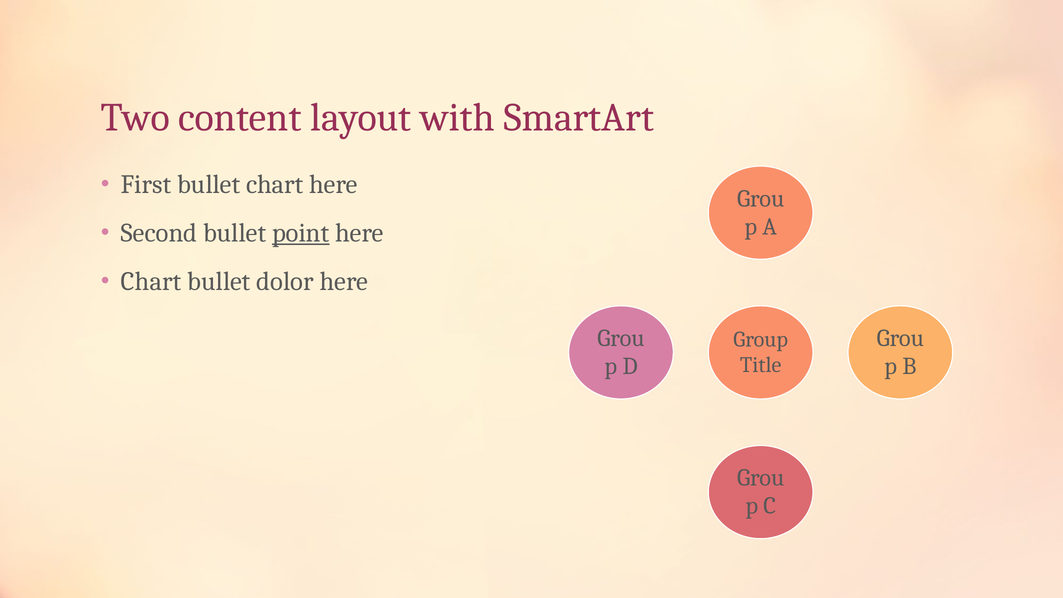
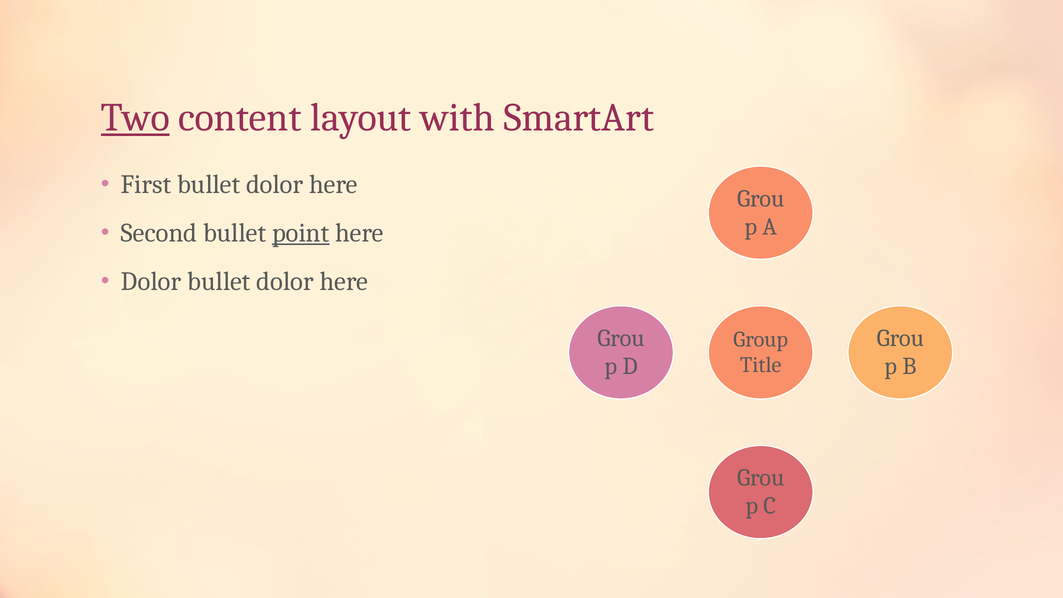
Two underline: none -> present (135, 118)
First bullet chart: chart -> dolor (275, 184)
Chart: Chart -> Dolor (151, 282)
